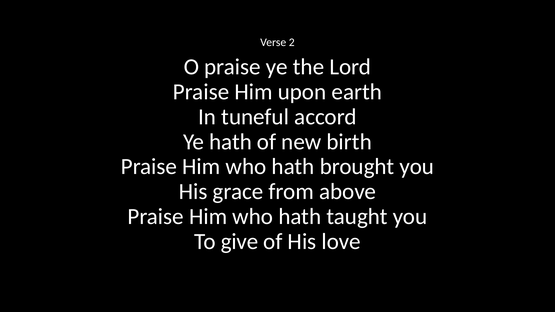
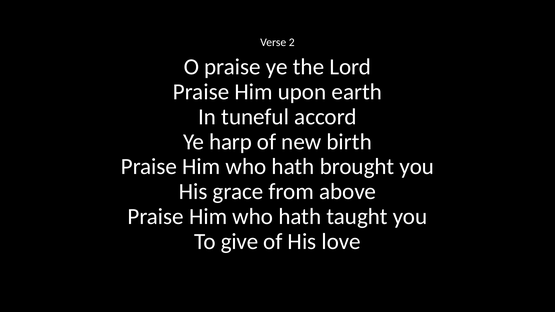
Ye hath: hath -> harp (231, 142)
